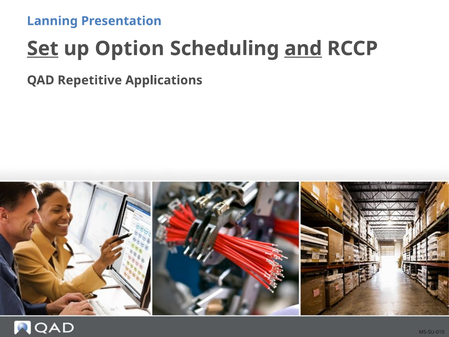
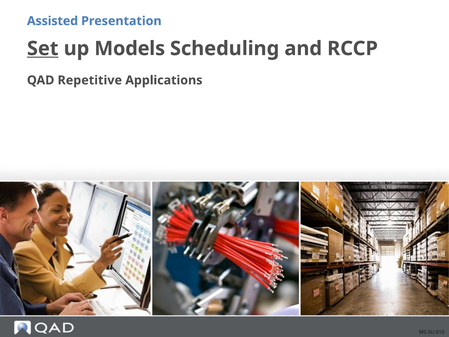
Lanning: Lanning -> Assisted (52, 21)
Option: Option -> Models (130, 49)
and underline: present -> none (303, 49)
